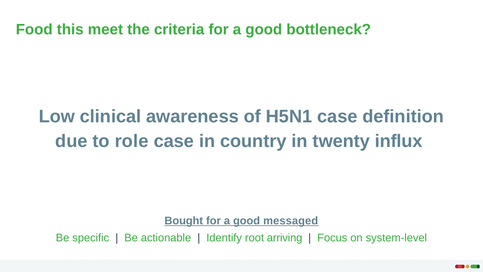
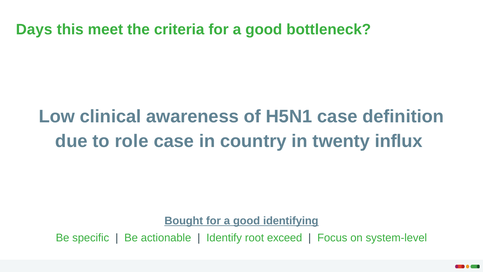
Food: Food -> Days (34, 30)
messaged: messaged -> identifying (291, 220)
arriving: arriving -> exceed (285, 237)
